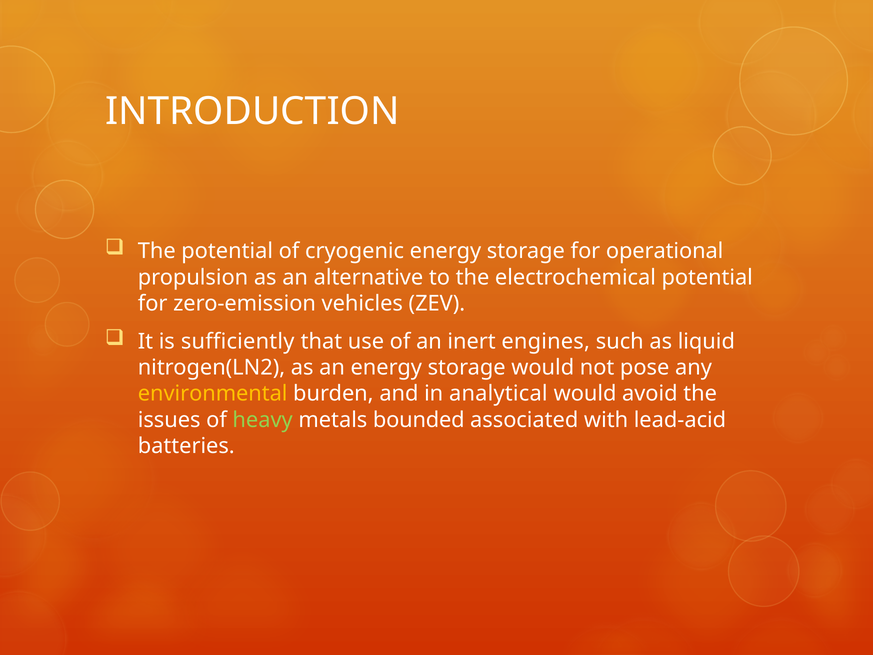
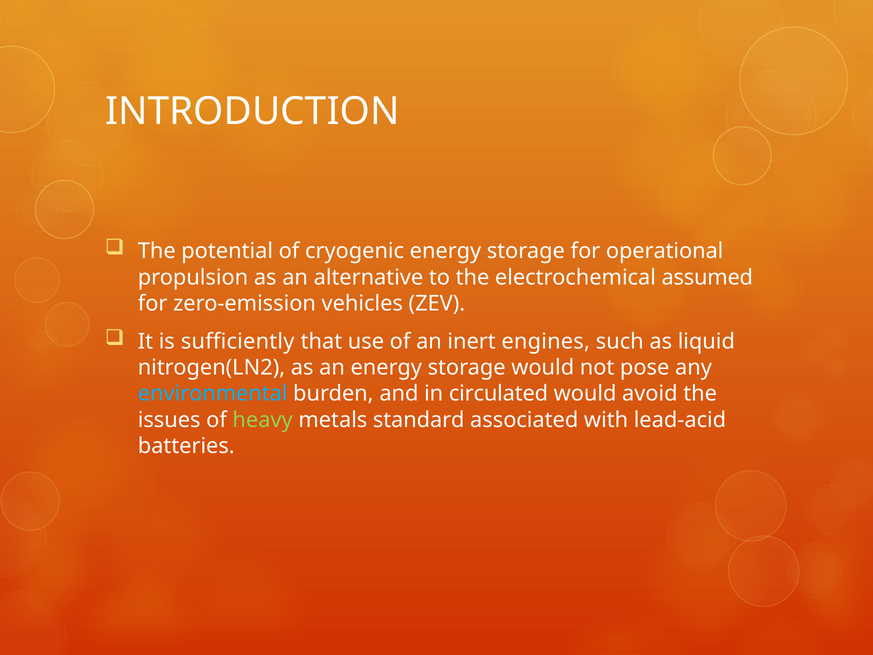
electrochemical potential: potential -> assumed (707, 277)
environmental colour: yellow -> light blue (213, 394)
analytical: analytical -> circulated (499, 394)
bounded: bounded -> standard (419, 420)
